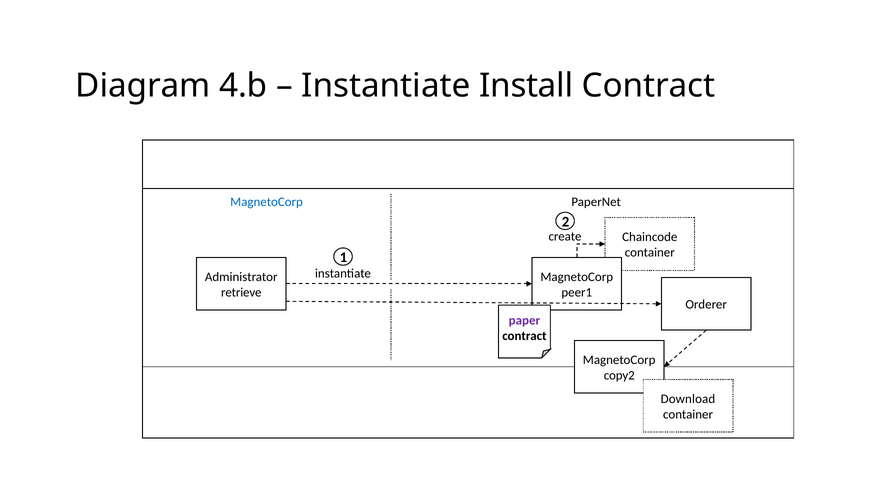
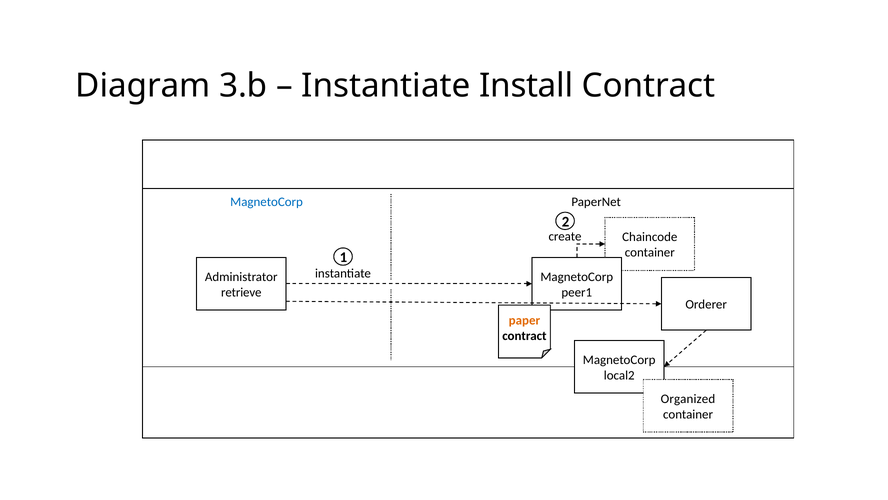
4.b: 4.b -> 3.b (243, 86)
paper colour: purple -> orange (524, 320)
copy2: copy2 -> local2 (619, 375)
Download: Download -> Organized (688, 399)
